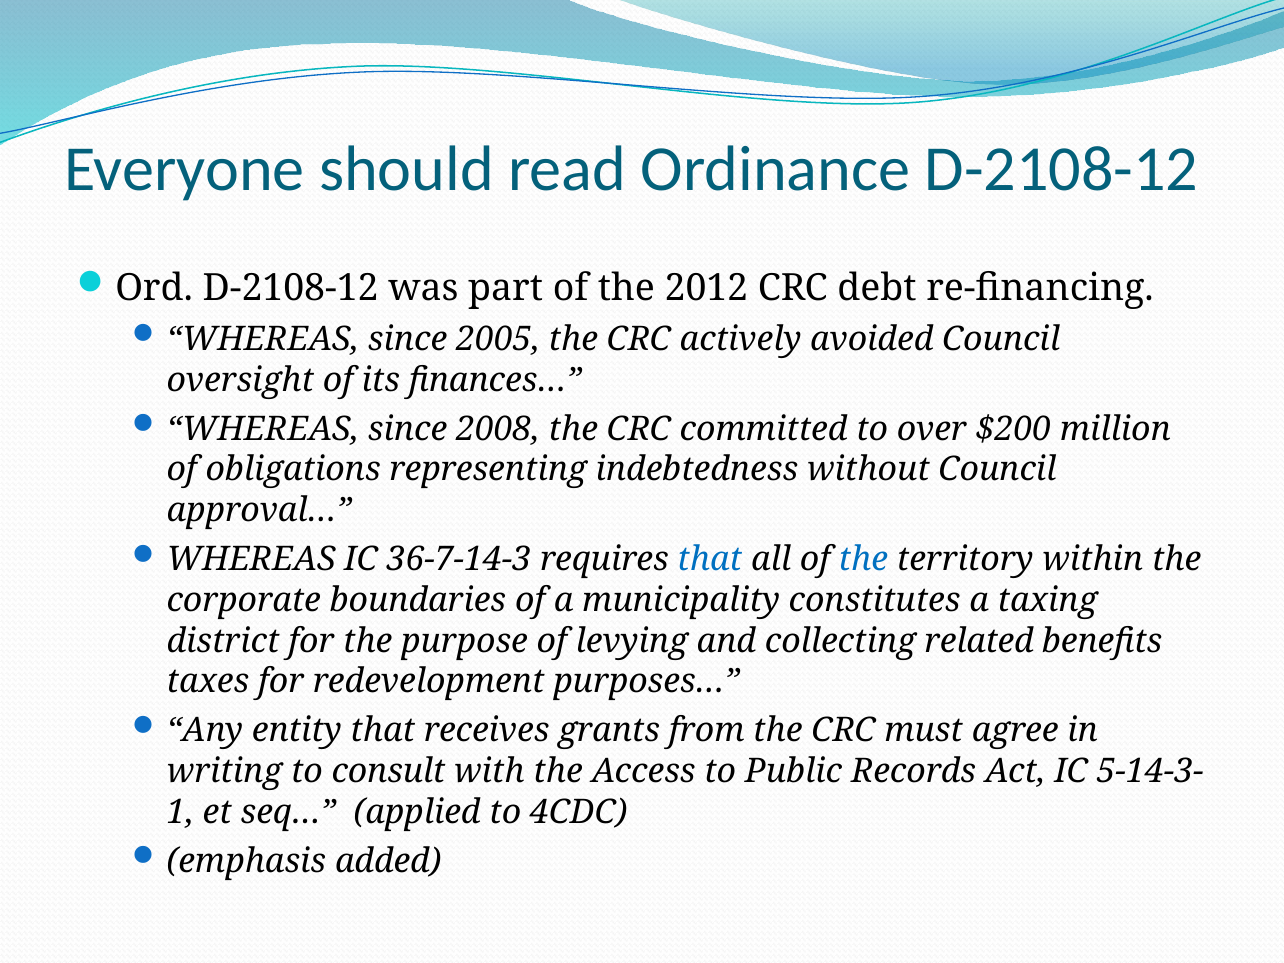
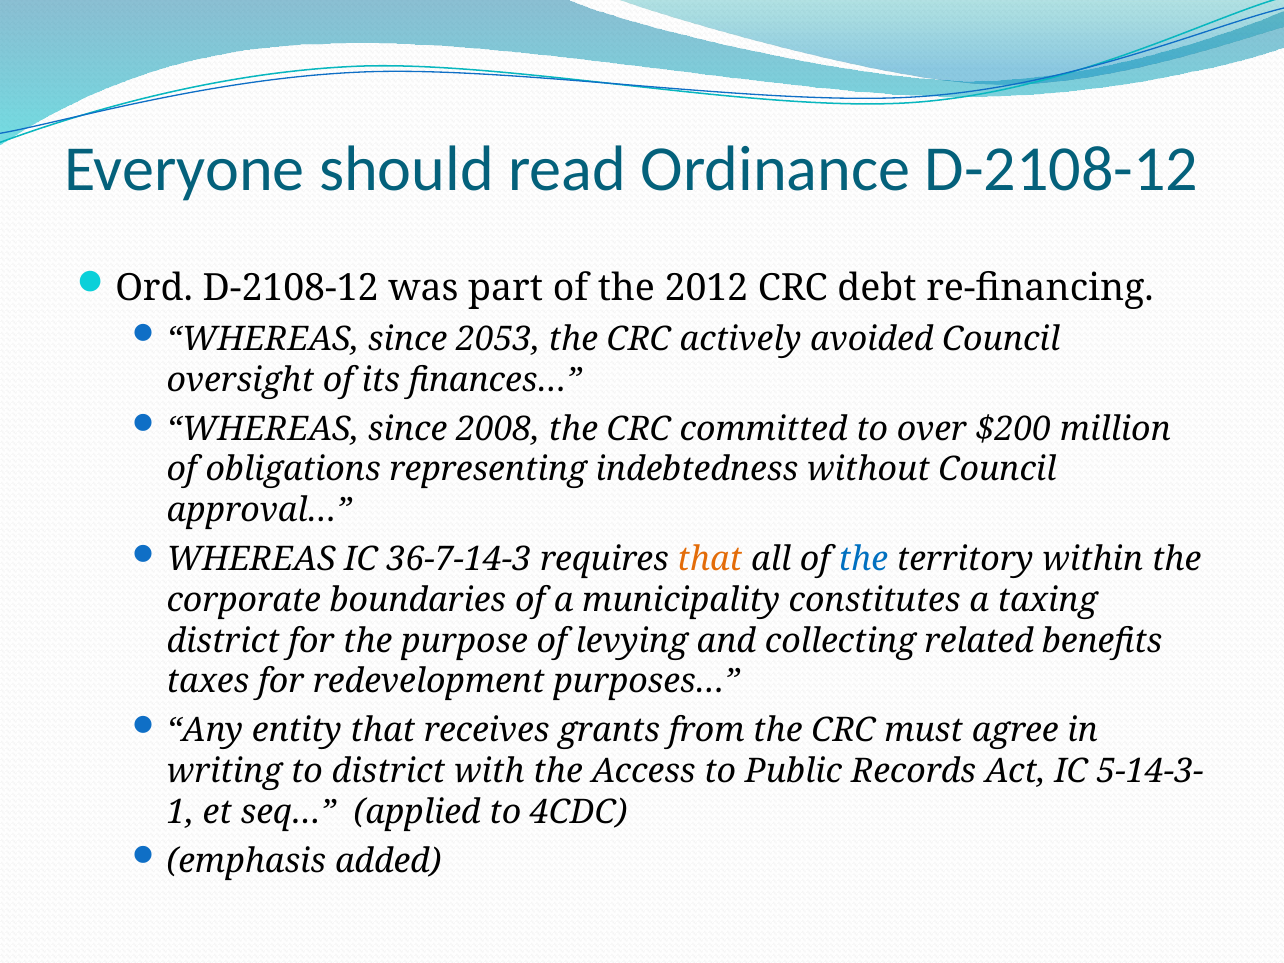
2005: 2005 -> 2053 (498, 339)
that colour: blue -> orange (710, 560)
to consult: consult -> district (388, 771)
